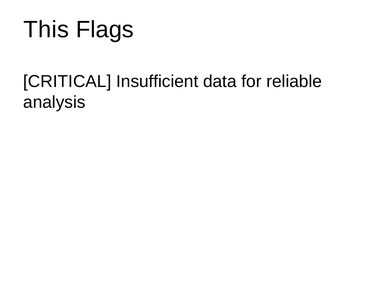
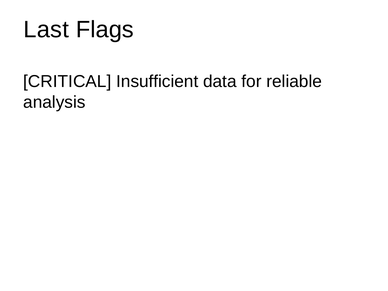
This: This -> Last (46, 29)
